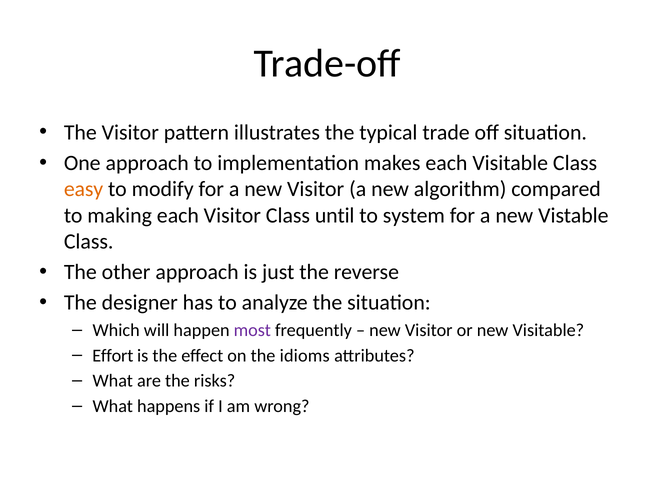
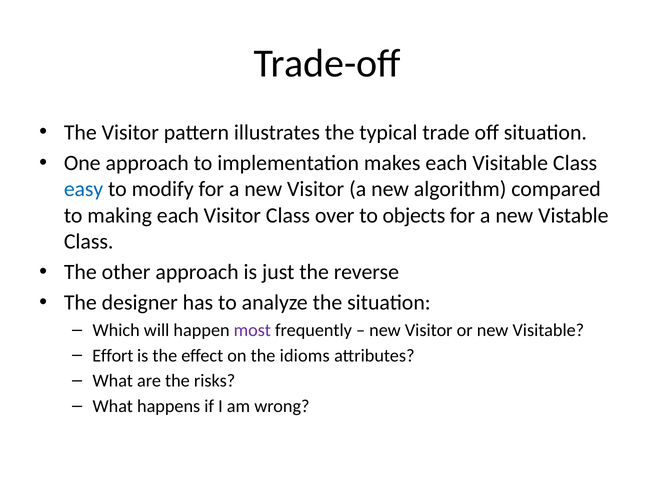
easy colour: orange -> blue (84, 189)
until: until -> over (335, 215)
system: system -> objects (414, 215)
